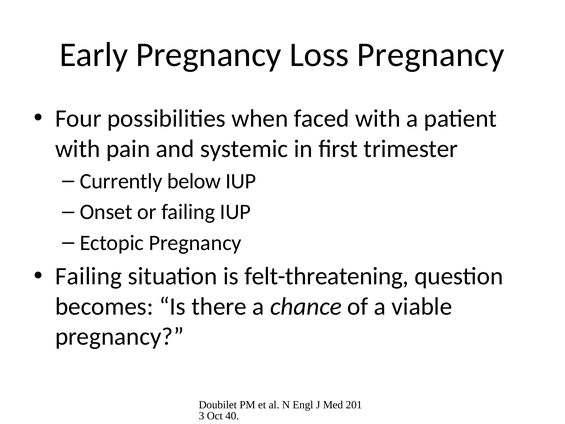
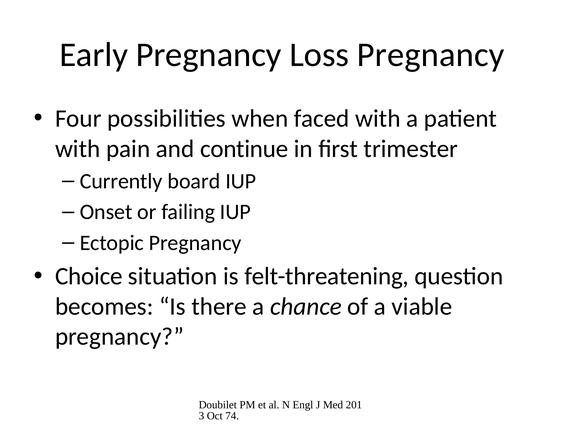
systemic: systemic -> continue (244, 149)
below: below -> board (194, 181)
Failing: Failing -> Choice (89, 276)
40: 40 -> 74 (232, 416)
